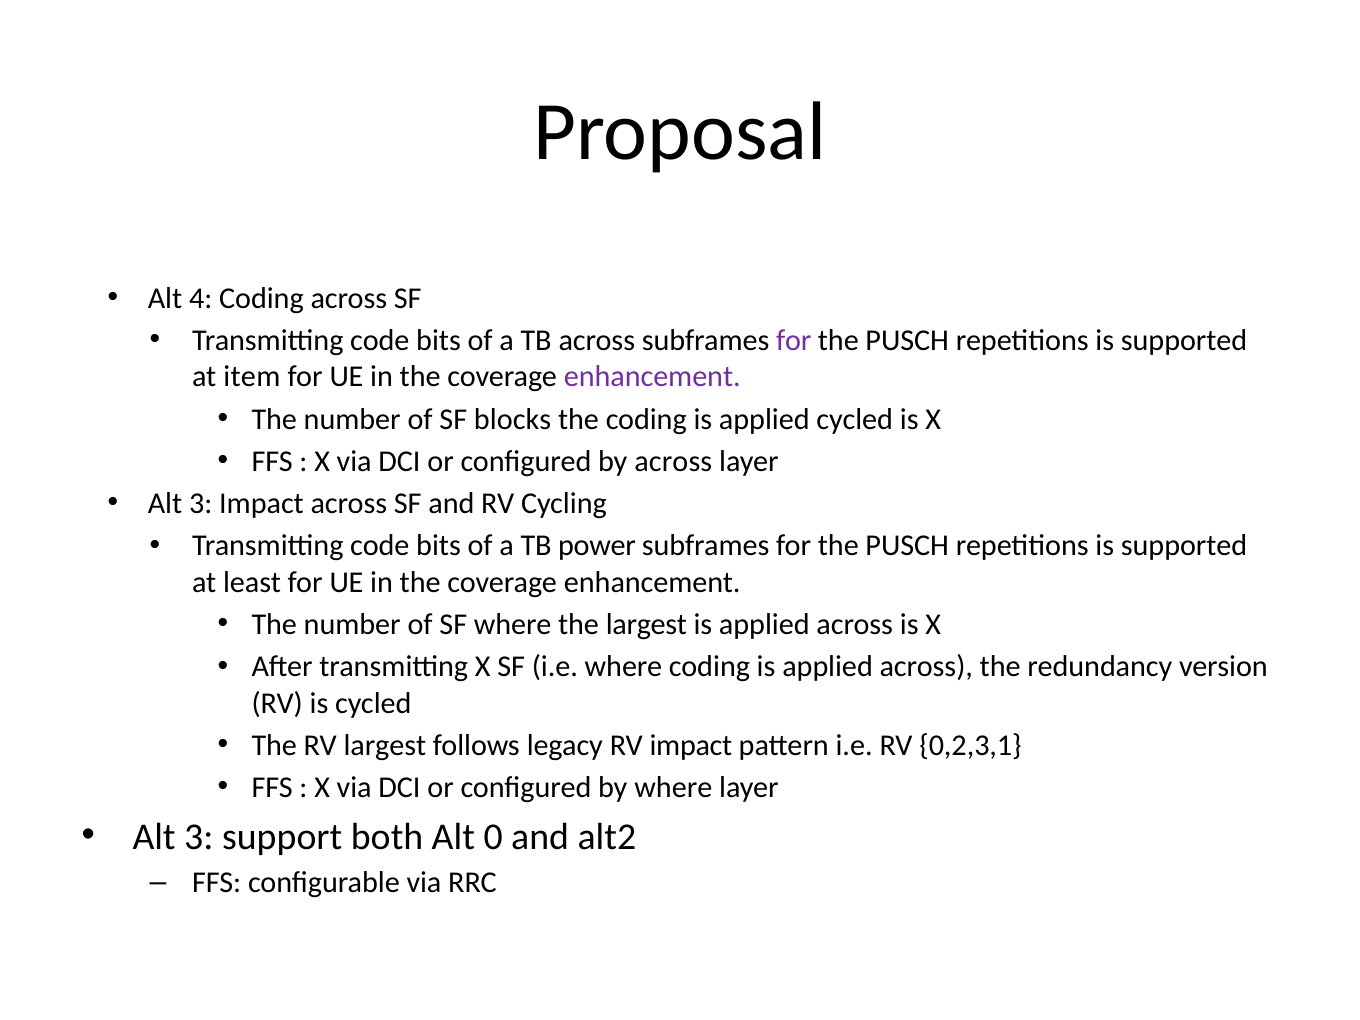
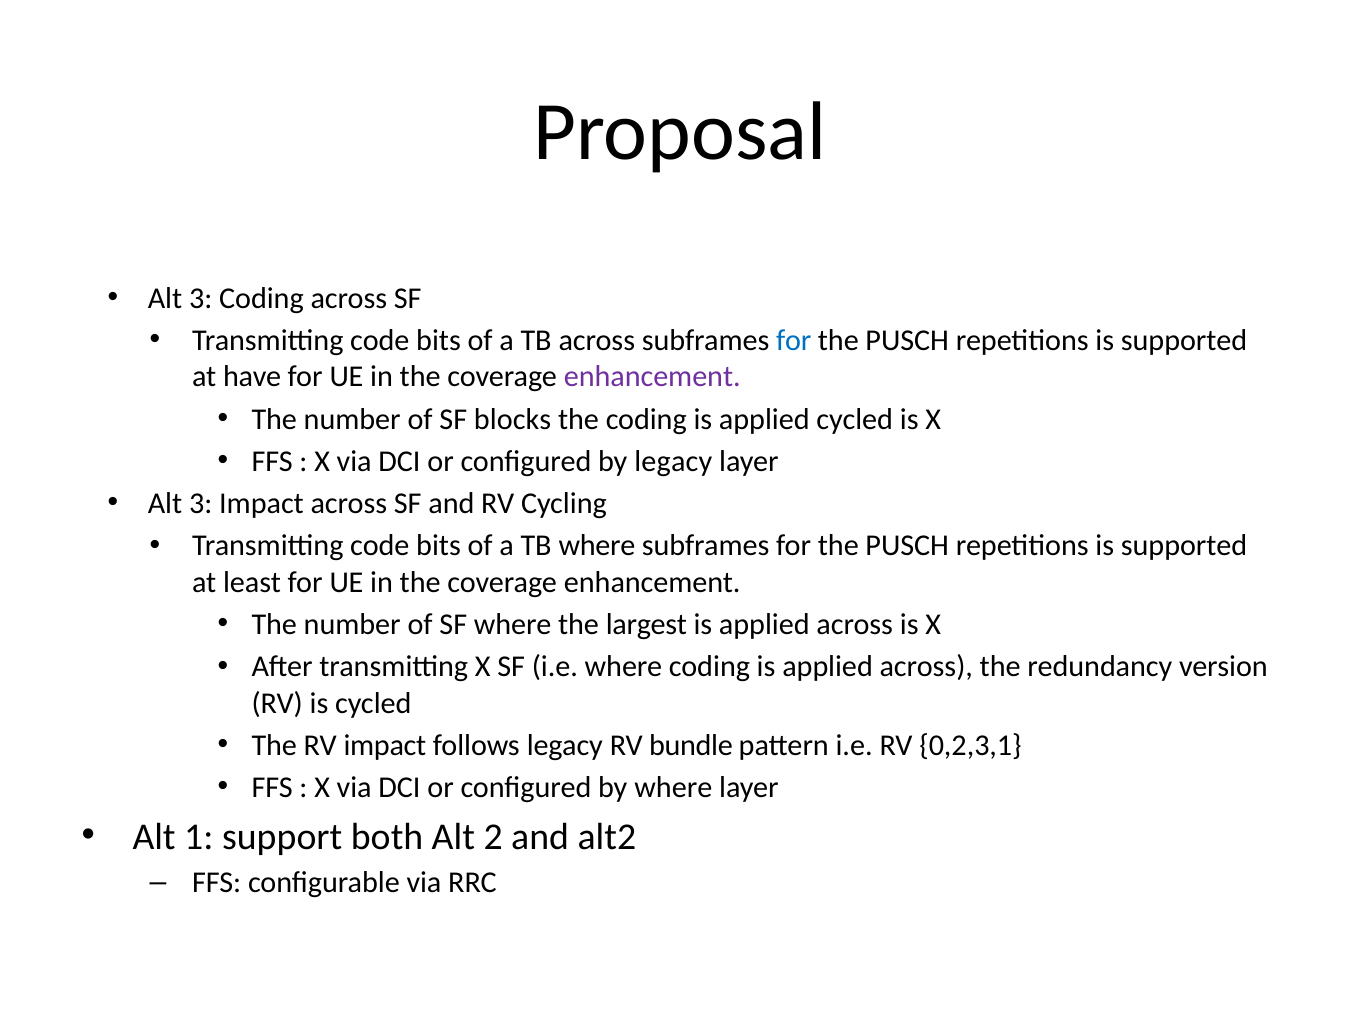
4: 4 -> 3 (201, 298)
for colour: purple -> blue (794, 341)
item: item -> have (252, 377)
by across: across -> legacy (673, 461)
TB power: power -> where (597, 546)
RV largest: largest -> impact (385, 745)
RV impact: impact -> bundle (691, 745)
3: 3 -> 1 (199, 837)
0: 0 -> 2 (493, 837)
